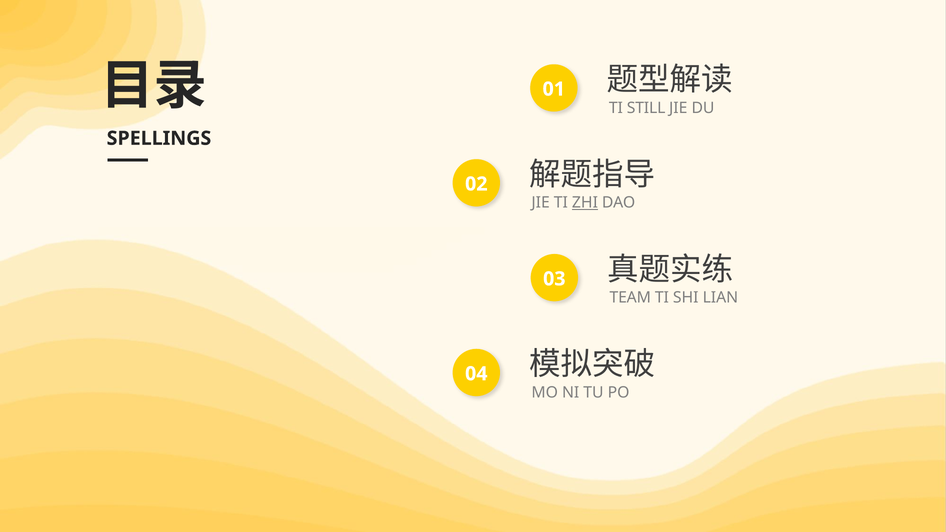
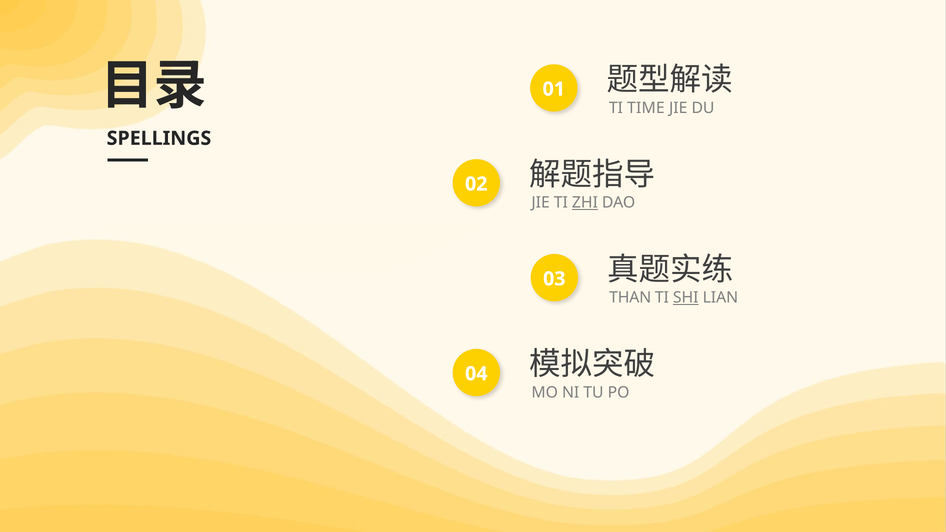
STILL: STILL -> TIME (646, 108)
TEAM: TEAM -> THAN (630, 298)
SHI underline: none -> present (686, 298)
